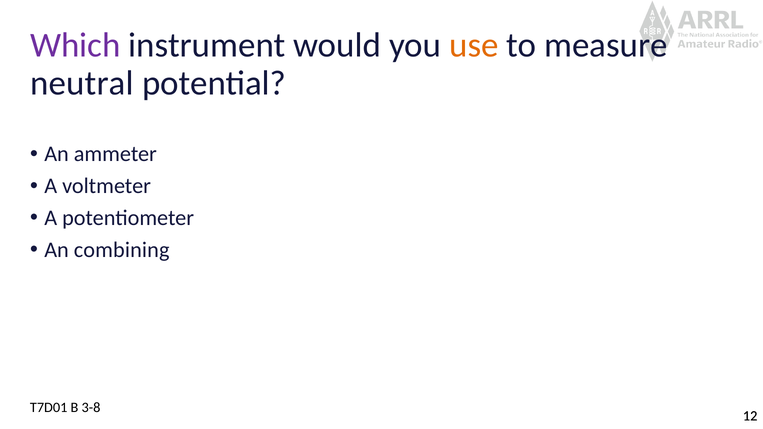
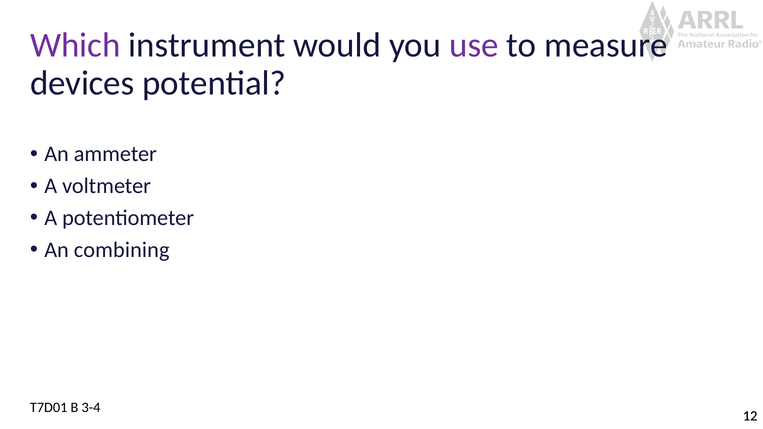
use colour: orange -> purple (474, 45)
neutral: neutral -> devices (82, 83)
3-8: 3-8 -> 3-4 (91, 408)
